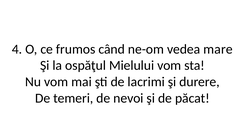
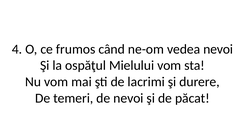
vedea mare: mare -> nevoi (218, 49)
